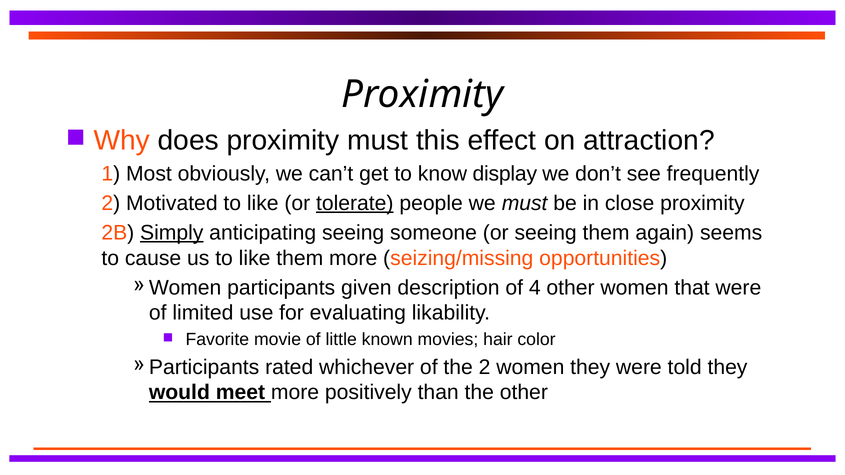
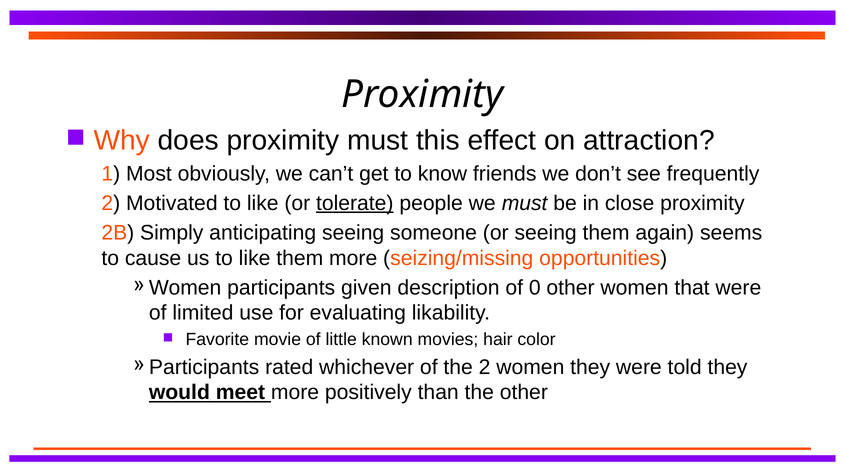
display: display -> friends (505, 174)
Simply underline: present -> none (172, 233)
4: 4 -> 0 (535, 288)
